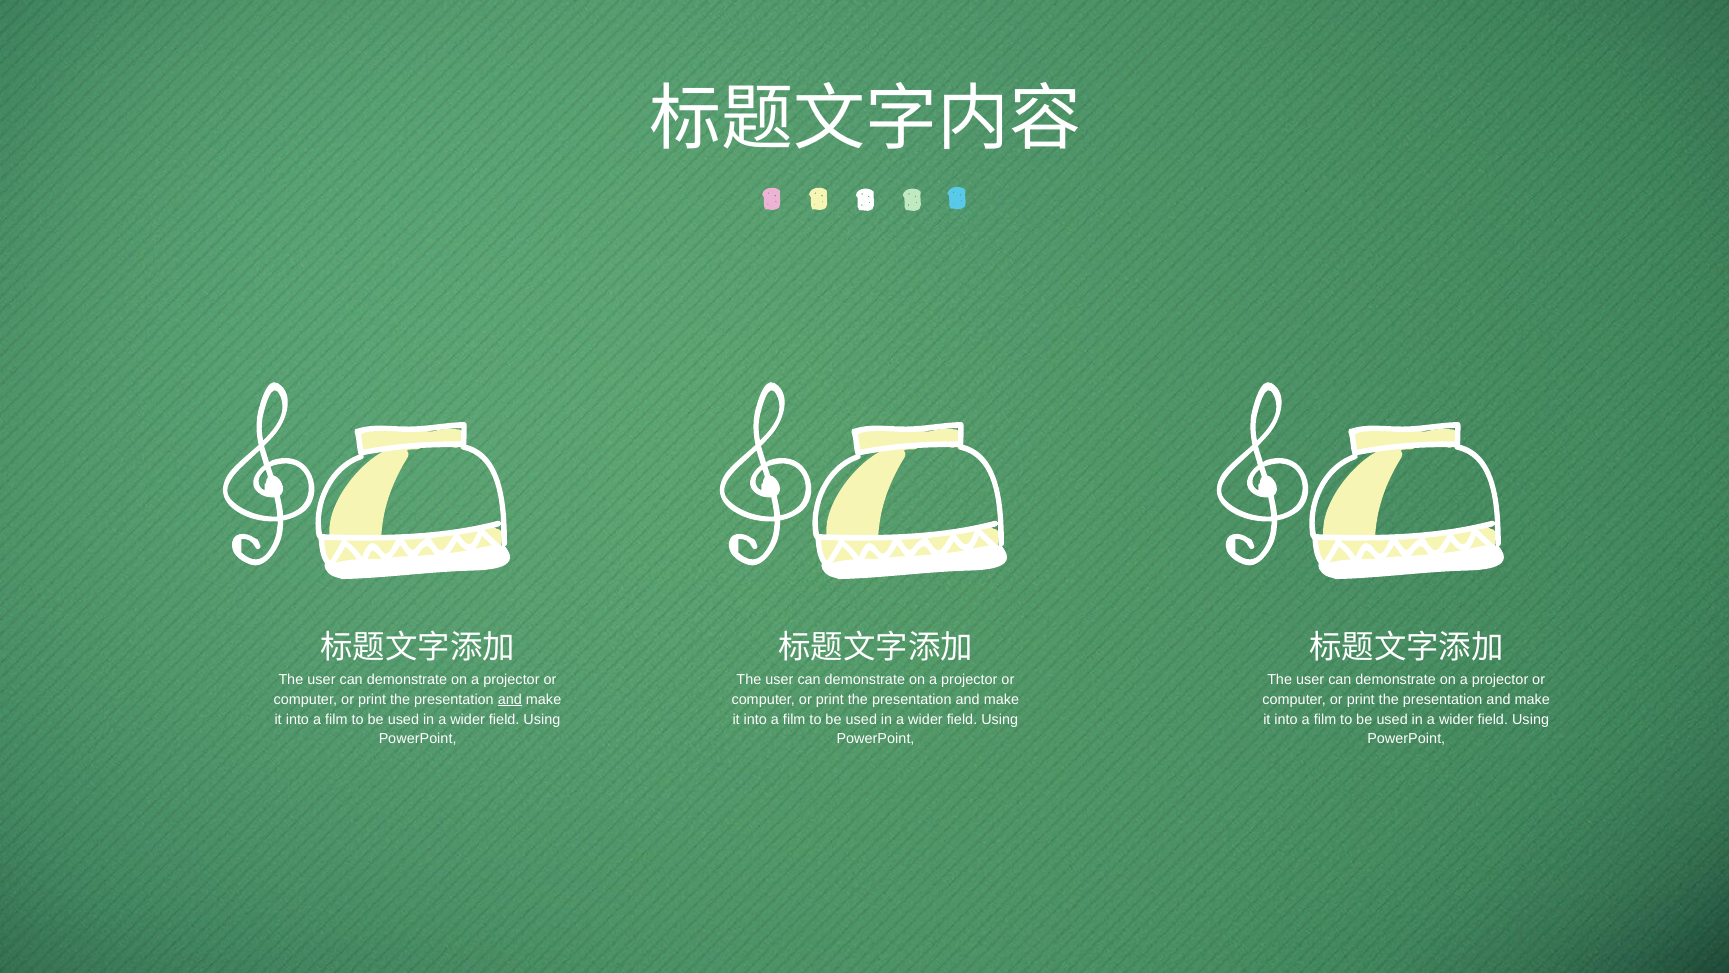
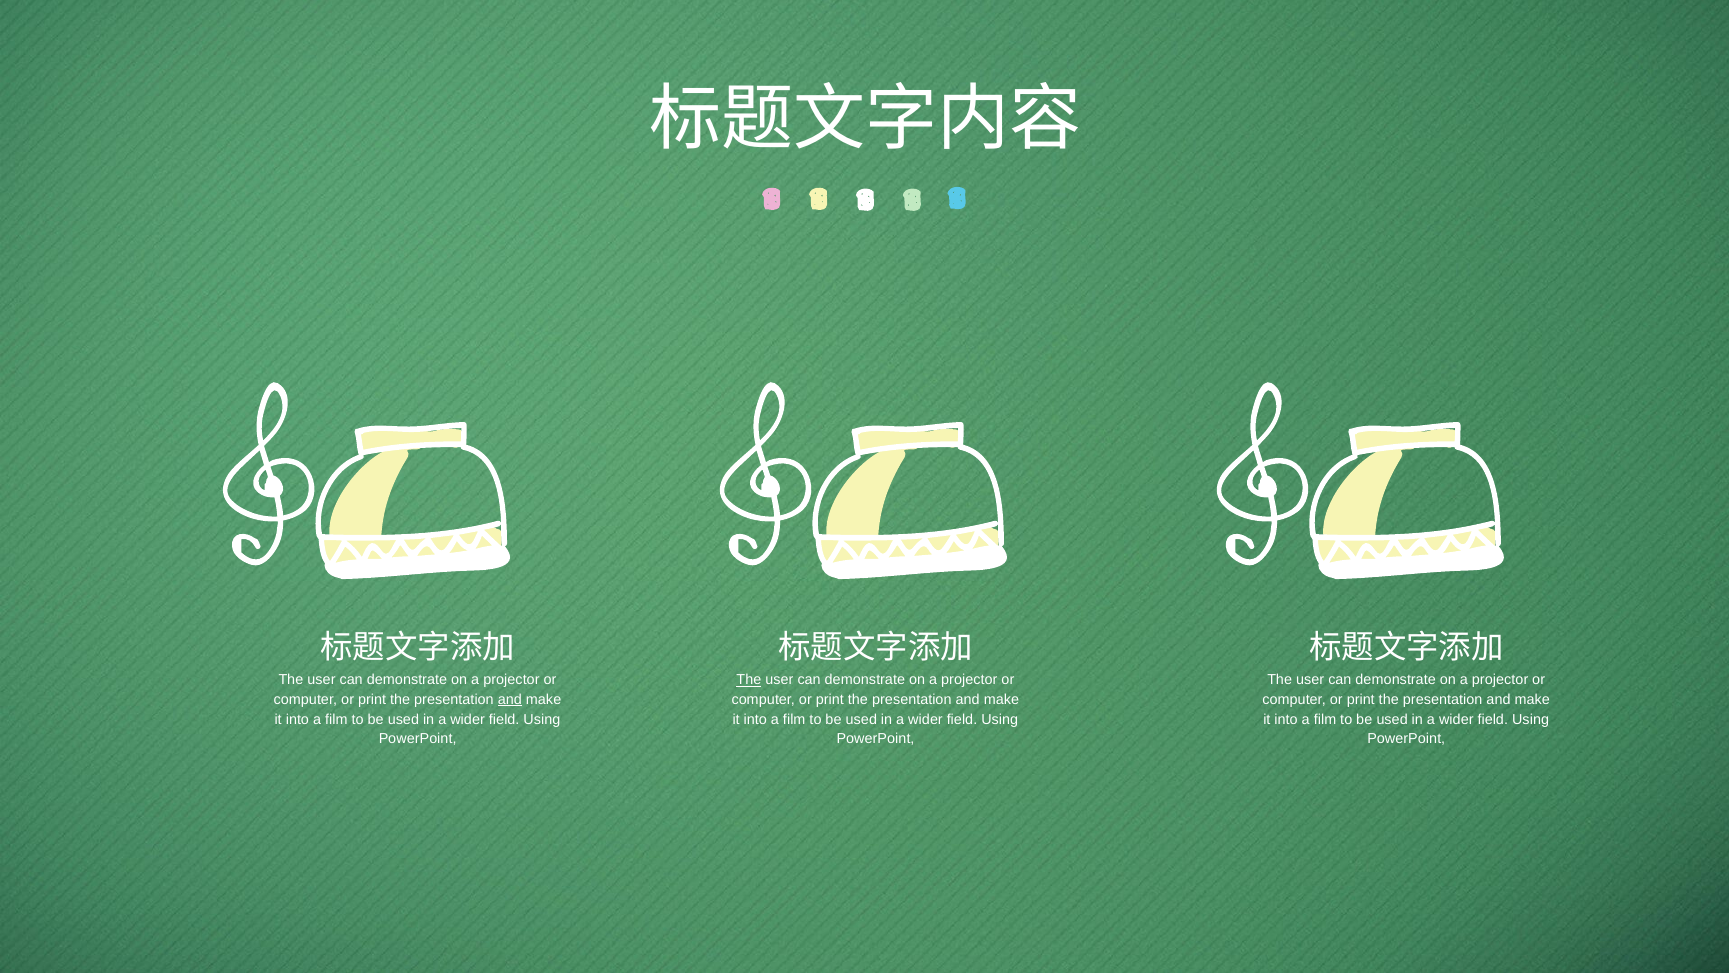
The underline: none -> present (749, 680)
